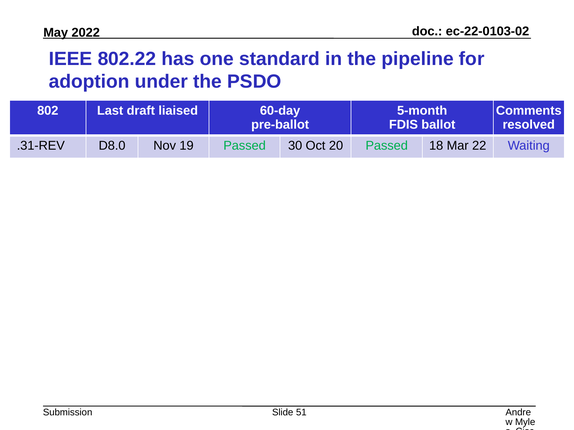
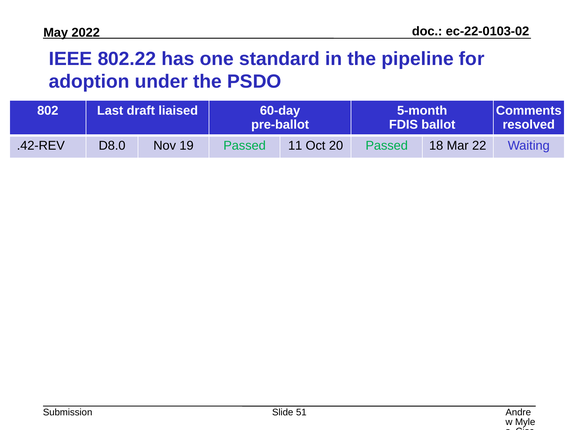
.31-REV: .31-REV -> .42-REV (41, 146)
30: 30 -> 11 (295, 146)
